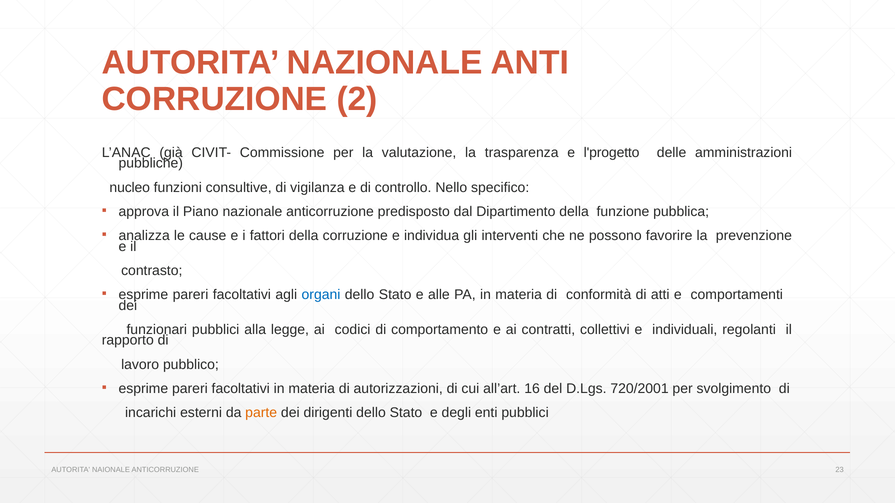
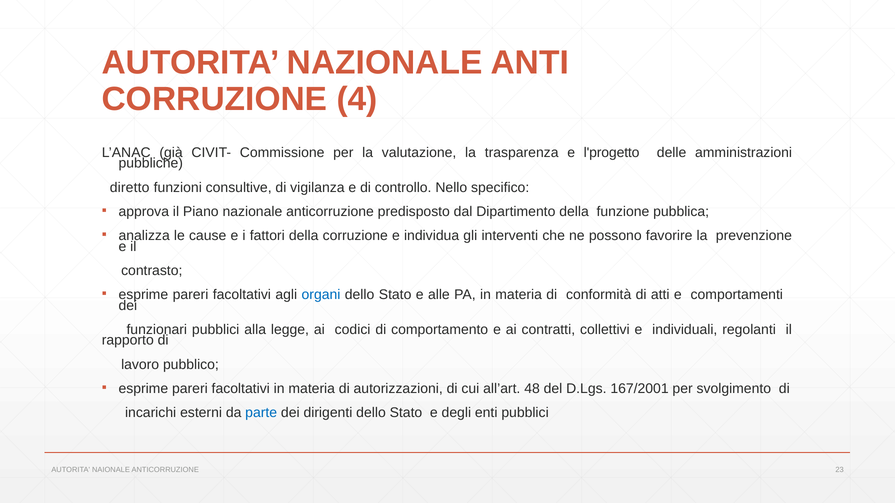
2: 2 -> 4 (357, 99)
nucleo: nucleo -> diretto (130, 188)
16: 16 -> 48 (532, 389)
720/2001: 720/2001 -> 167/2001 (640, 389)
parte colour: orange -> blue (261, 413)
